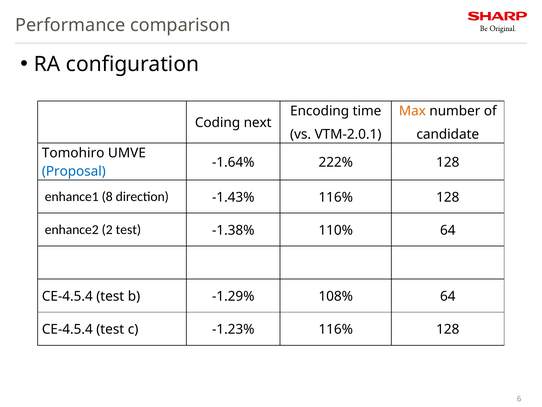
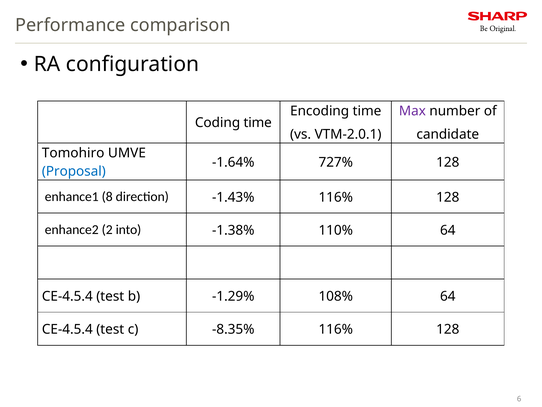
Max colour: orange -> purple (412, 111)
Coding next: next -> time (258, 123)
222%: 222% -> 727% (336, 162)
2 test: test -> into (128, 229)
-1.23%: -1.23% -> -8.35% (233, 329)
